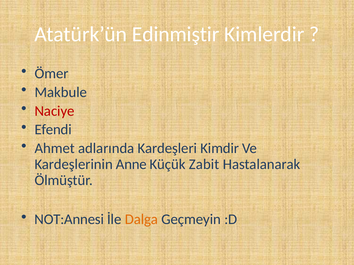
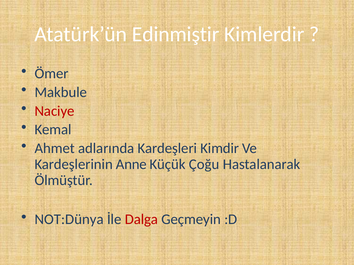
Efendi: Efendi -> Kemal (53, 130)
Zabit: Zabit -> Çoğu (204, 165)
NOT:Annesi: NOT:Annesi -> NOT:Dünya (69, 220)
Dalga colour: orange -> red (141, 220)
